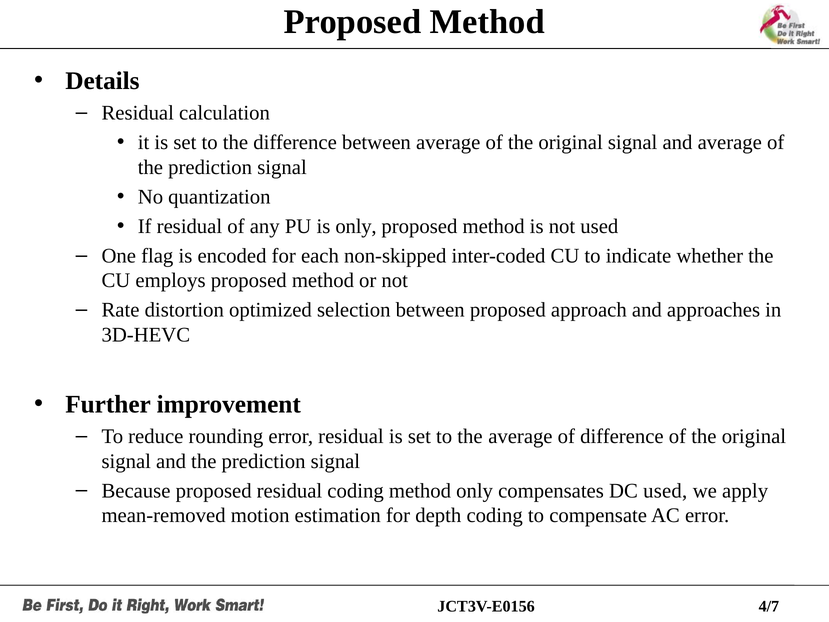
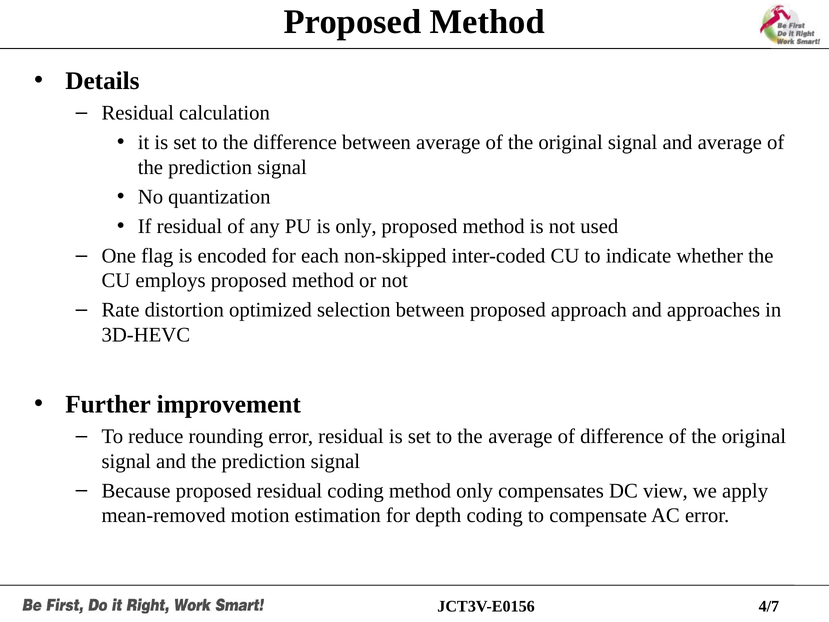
DC used: used -> view (665, 490)
